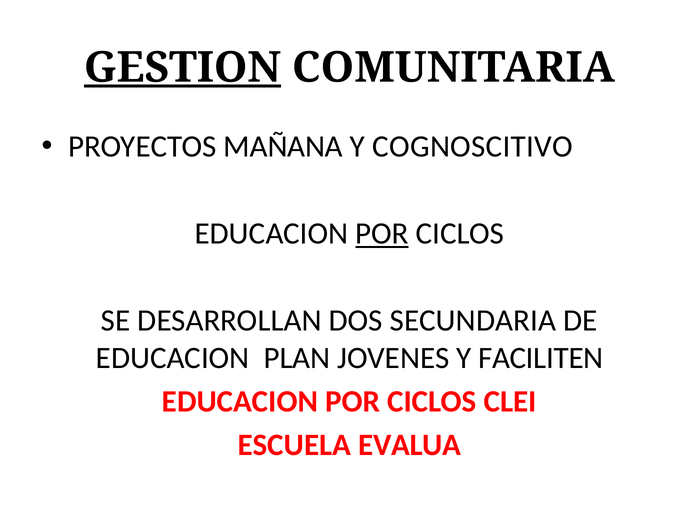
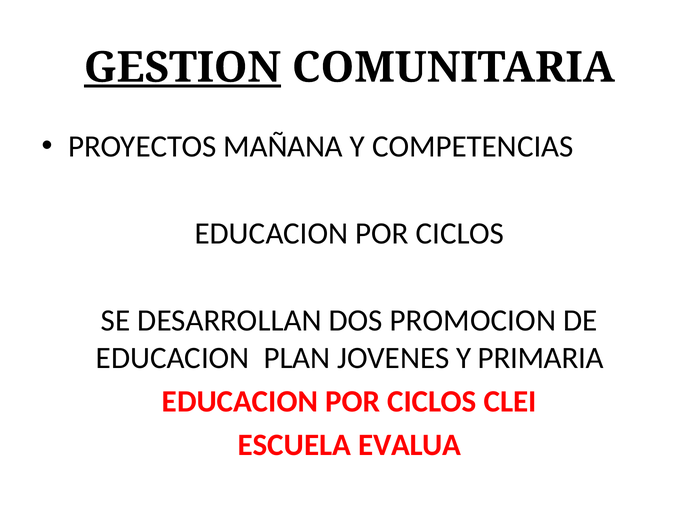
COGNOSCITIVO: COGNOSCITIVO -> COMPETENCIAS (473, 147)
POR underline: present -> none (382, 234)
SECUNDARIA: SECUNDARIA -> PROMOCION (473, 321)
FACILITEN: FACILITEN -> PRIMARIA (541, 358)
